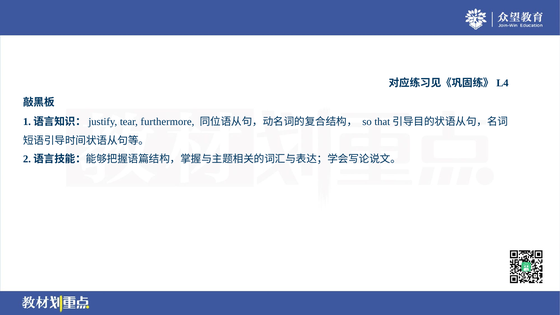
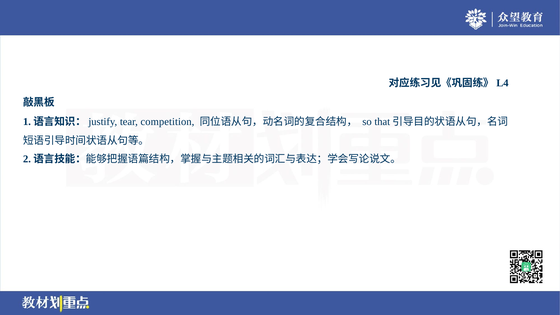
furthermore: furthermore -> competition (167, 122)
